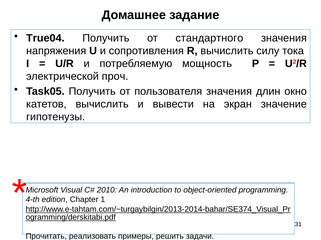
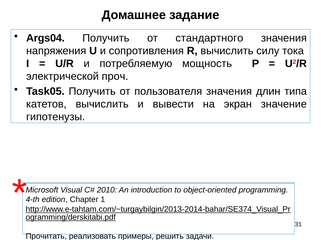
True04: True04 -> Args04 (45, 38)
окно: окно -> типа (296, 92)
